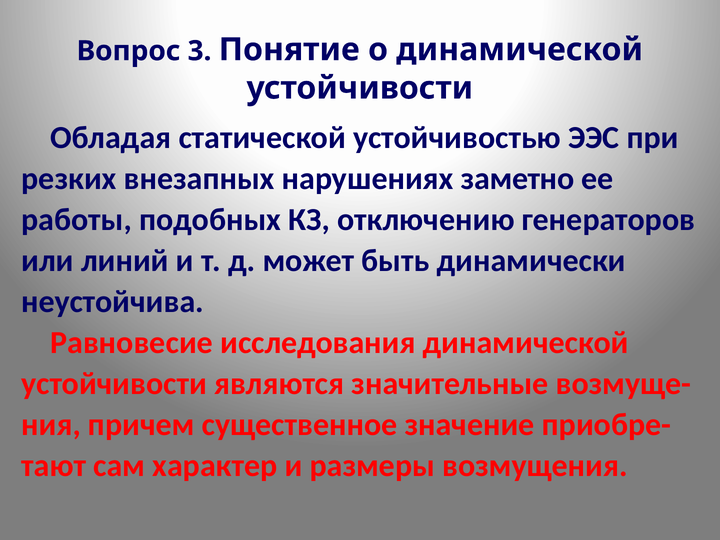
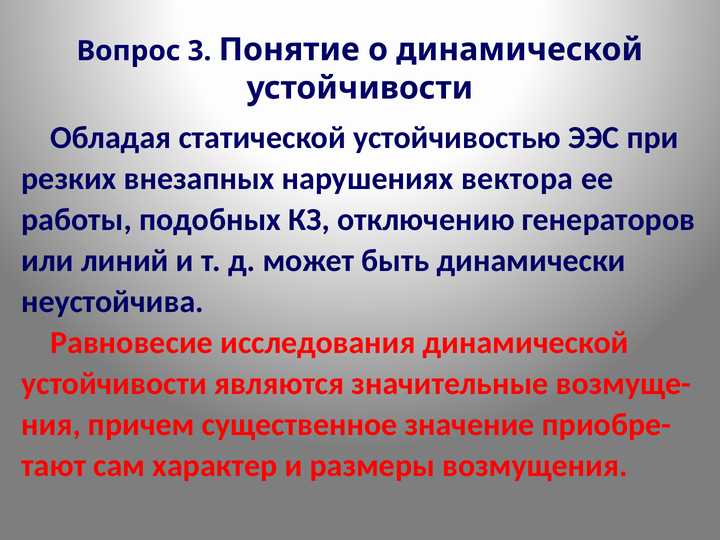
заметно: заметно -> вектора (517, 179)
